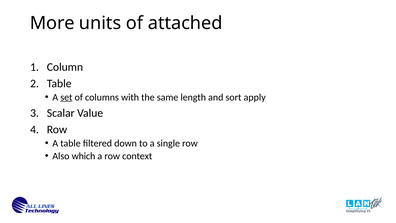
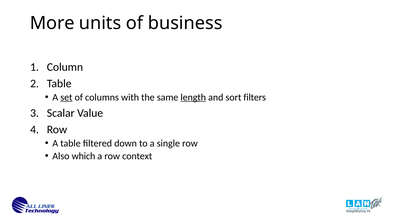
attached: attached -> business (185, 23)
length underline: none -> present (193, 97)
apply: apply -> filters (255, 97)
